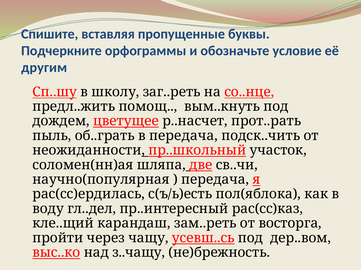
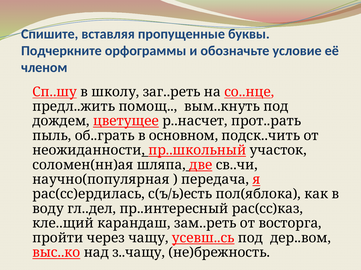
другим: другим -> членом (44, 68)
в передача: передача -> основном (184, 136)
